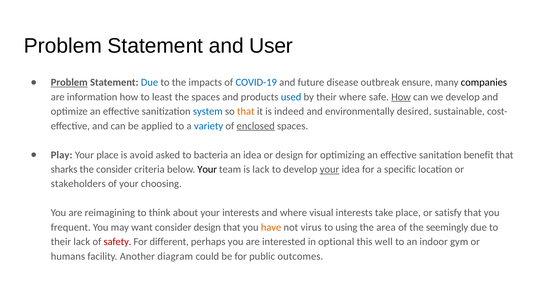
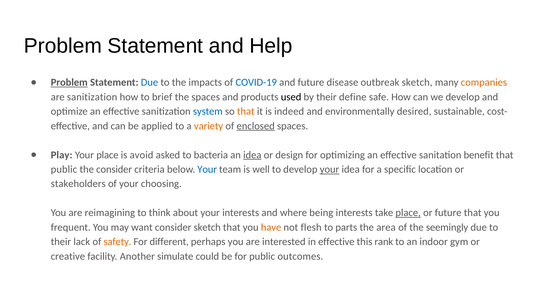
User: User -> Help (271, 46)
outbreak ensure: ensure -> sketch (417, 82)
companies colour: black -> orange (484, 82)
are information: information -> sanitization (92, 97)
least: least -> brief (162, 97)
used colour: blue -> black (291, 97)
their where: where -> define (353, 97)
How underline: present -> none (401, 97)
variety colour: blue -> orange (209, 126)
idea underline: none -> present (252, 155)
sharks: sharks -> public (64, 169)
Your colour: black -> blue (207, 169)
is lack: lack -> well (261, 169)
visual: visual -> being (321, 213)
place underline: none -> present (408, 213)
or satisfy: satisfy -> future (448, 213)
consider design: design -> sketch (207, 227)
virus: virus -> flesh (311, 227)
using: using -> parts (346, 227)
safety colour: red -> orange (117, 242)
in optional: optional -> effective (336, 242)
well: well -> rank (384, 242)
humans: humans -> creative (68, 256)
diagram: diagram -> simulate (175, 256)
